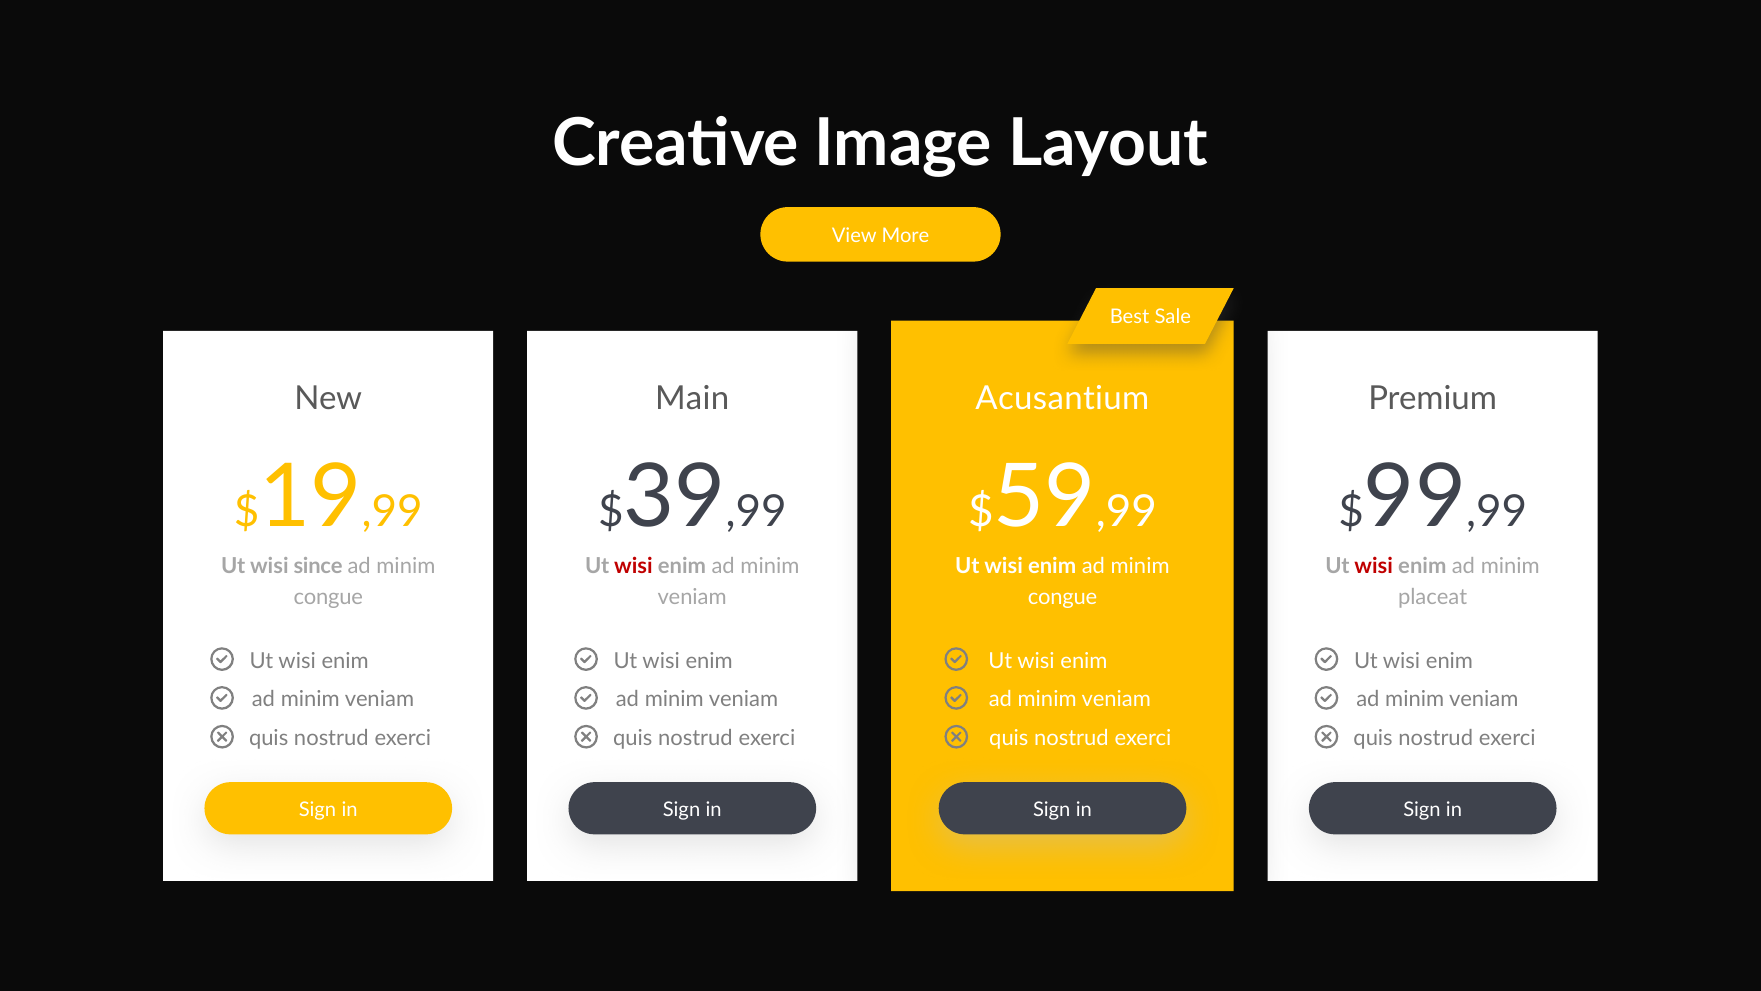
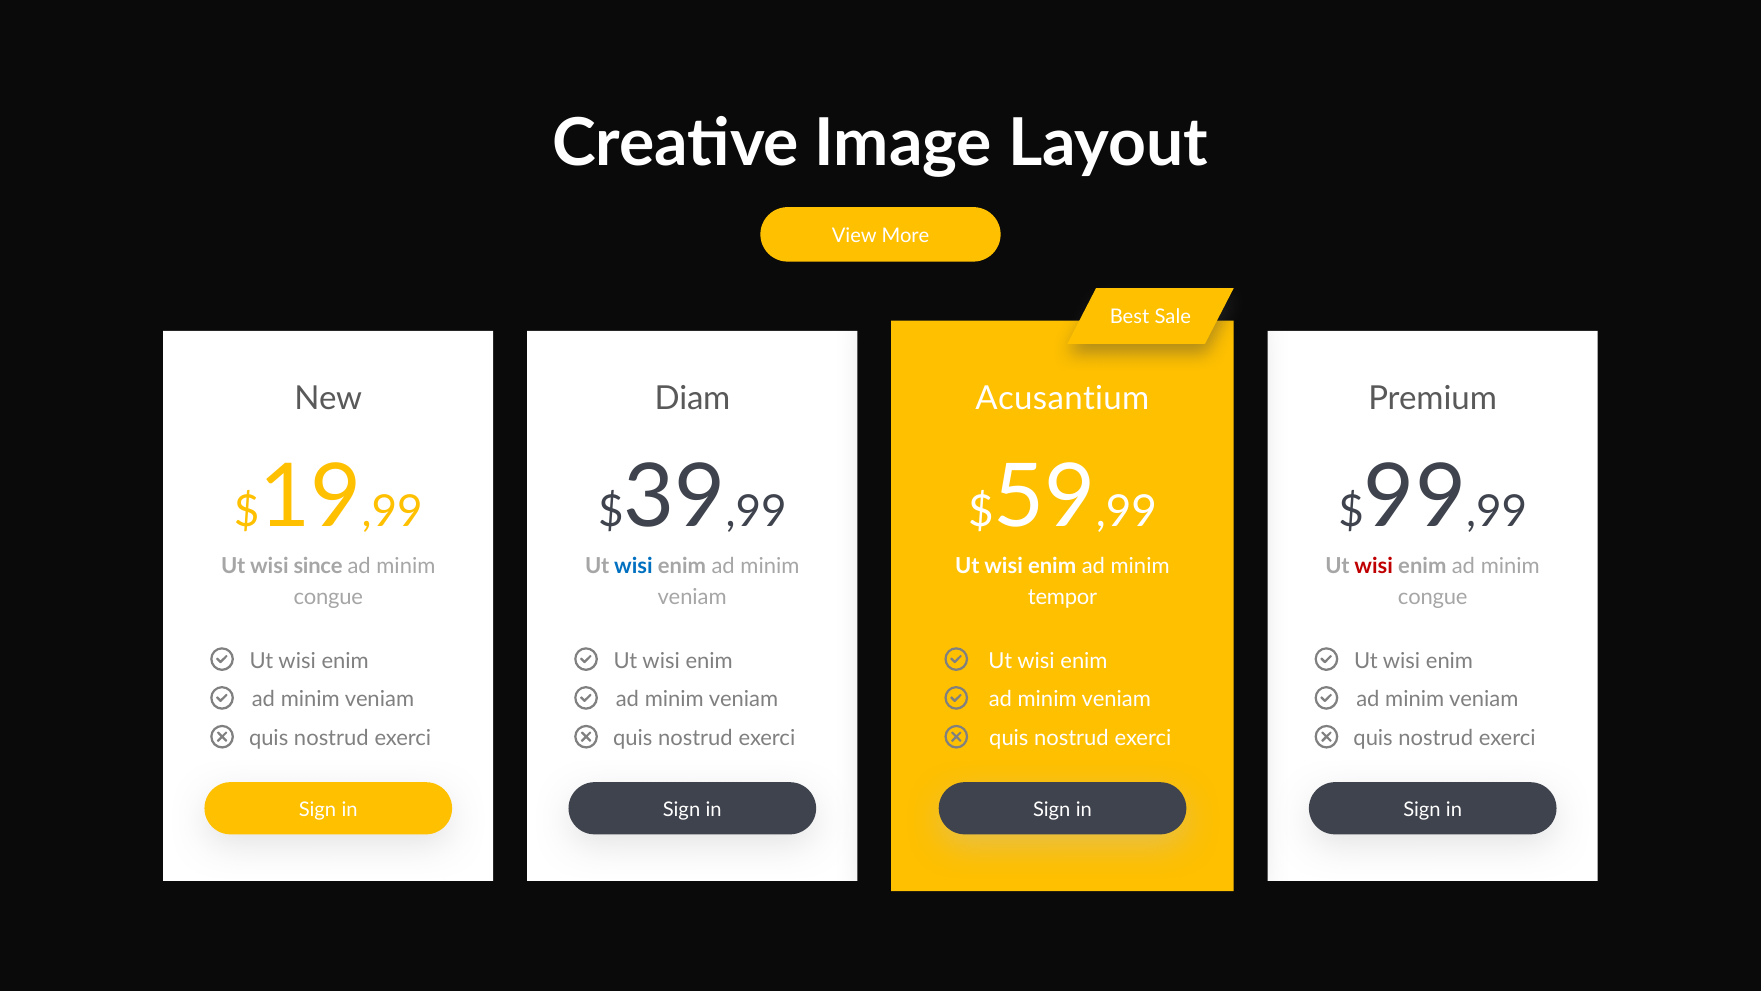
Main: Main -> Diam (693, 398)
wisi colour: red -> blue (633, 566)
congue: congue -> tempor (1063, 596)
placeat: placeat -> congue (1433, 596)
